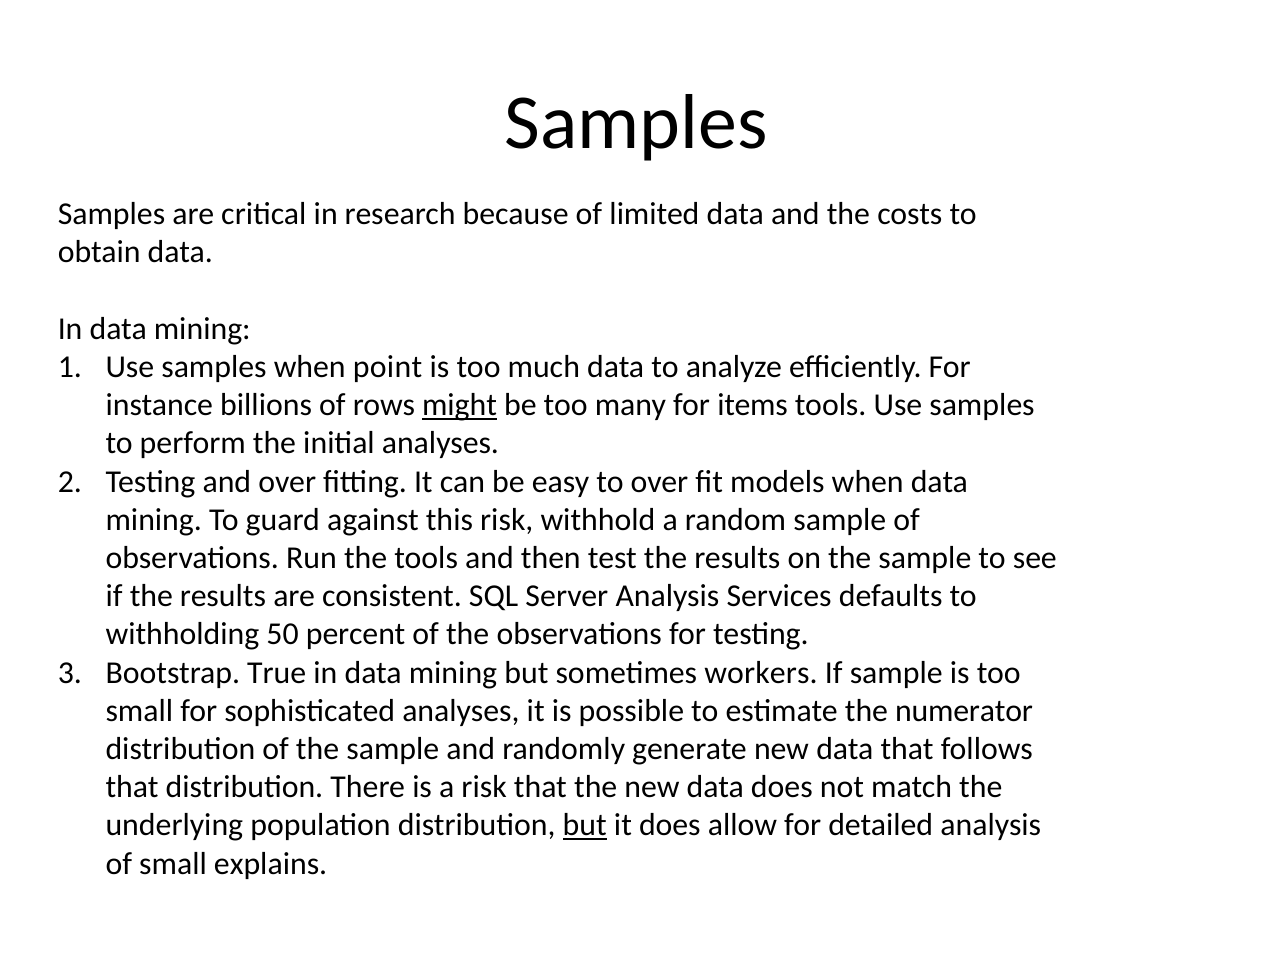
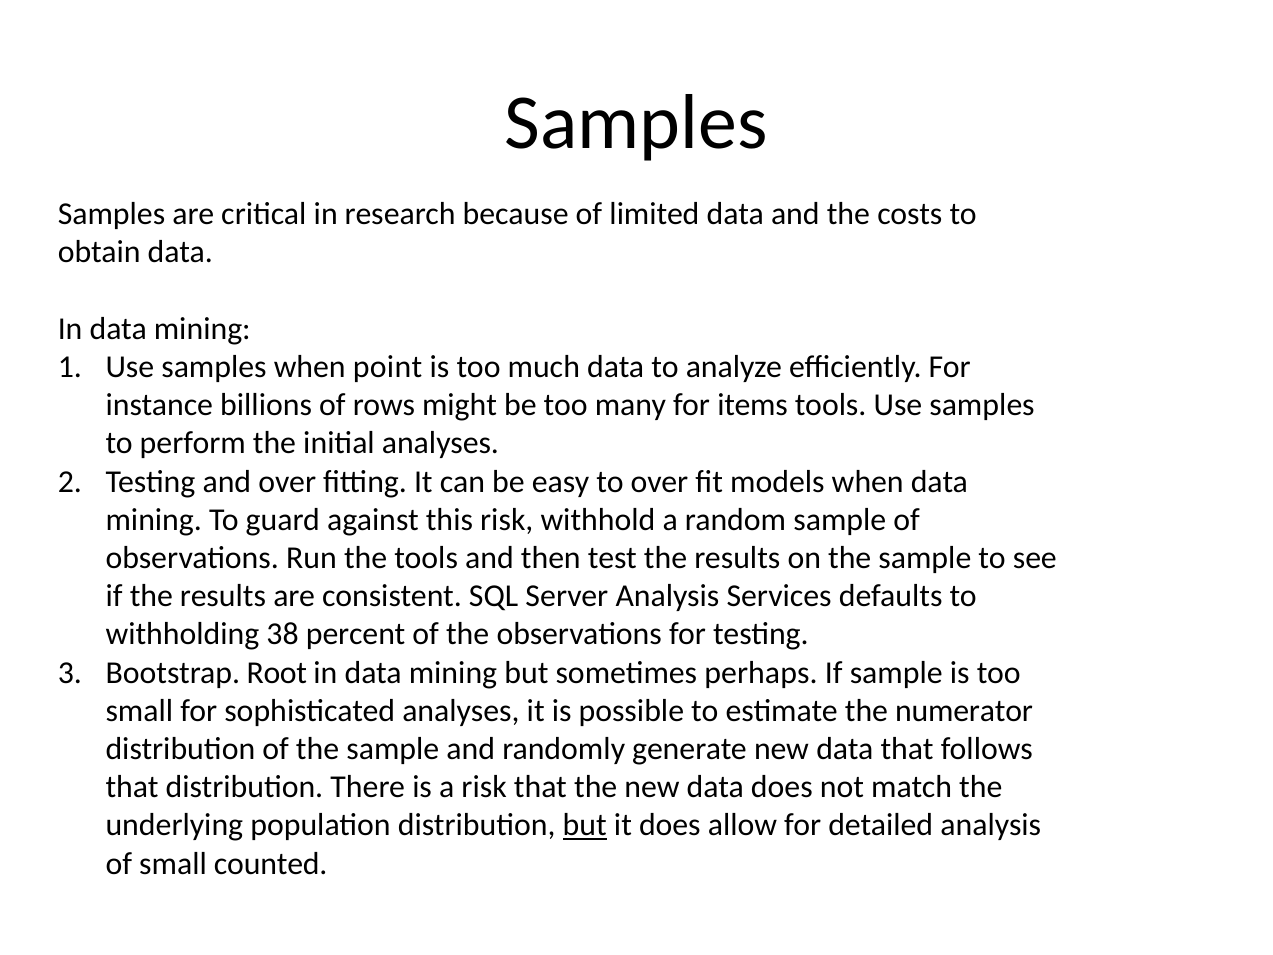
might underline: present -> none (459, 405)
50: 50 -> 38 (283, 634)
True: True -> Root (277, 672)
workers: workers -> perhaps (761, 672)
explains: explains -> counted (271, 863)
